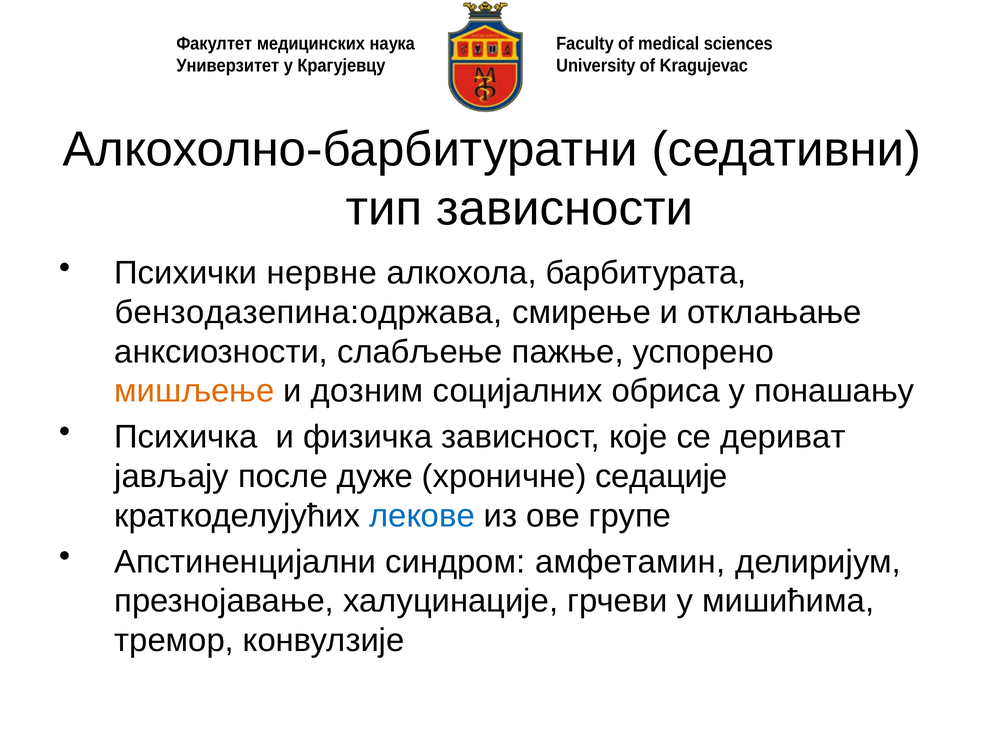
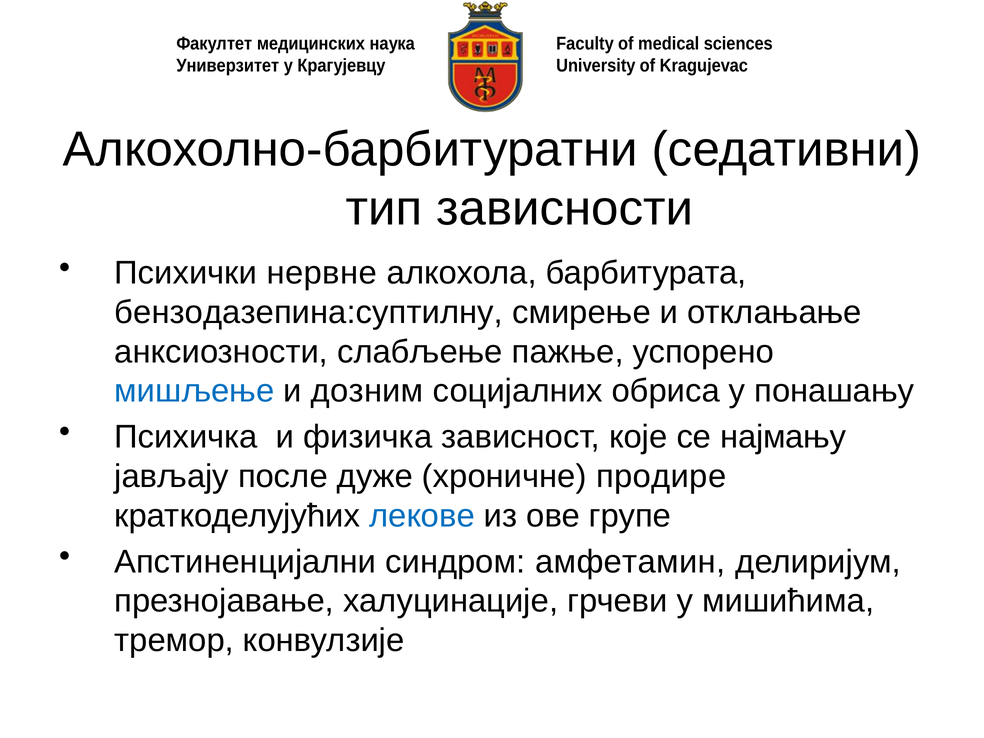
бензодазепина:одржава: бензодазепина:одржава -> бензодазепина:суптилну (309, 312)
мишљење colour: orange -> blue (194, 391)
дериват: дериват -> најмању (783, 437)
седације: седације -> продире (661, 476)
